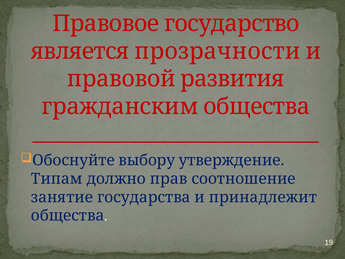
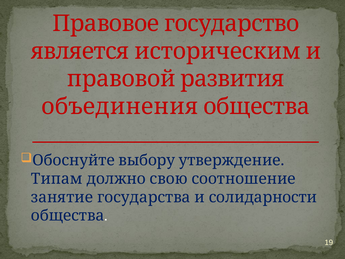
прозрачности: прозрачности -> историческим (218, 51)
гражданским: гражданским -> объединения (120, 106)
прав: прав -> свою (169, 179)
принадлежит: принадлежит -> солидарности (263, 197)
